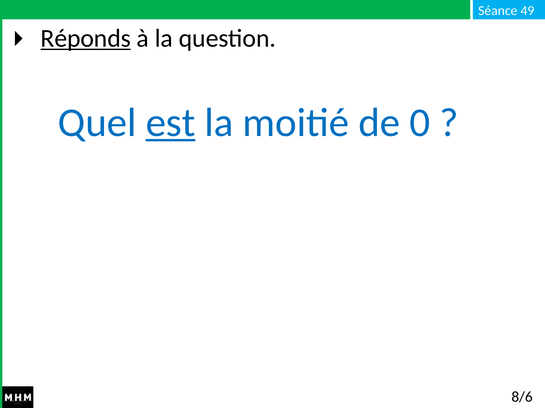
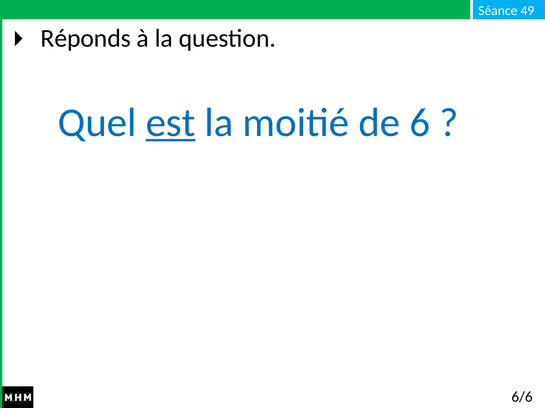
Réponds underline: present -> none (86, 38)
0: 0 -> 6 (420, 123)
8/6: 8/6 -> 6/6 (522, 398)
